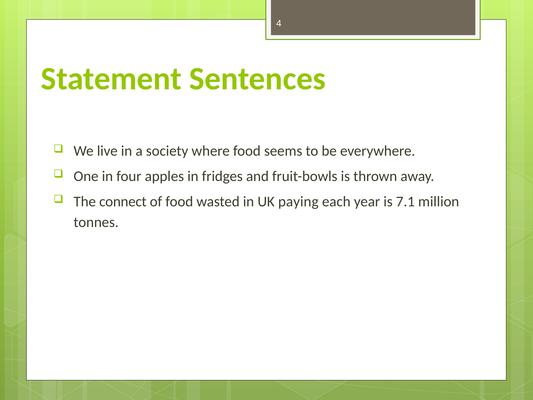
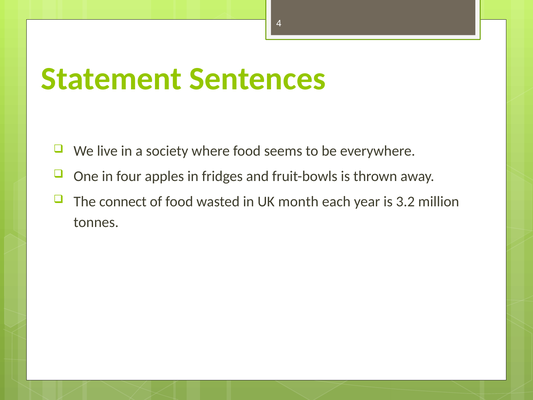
paying: paying -> month (298, 201)
7.1: 7.1 -> 3.2 (405, 201)
